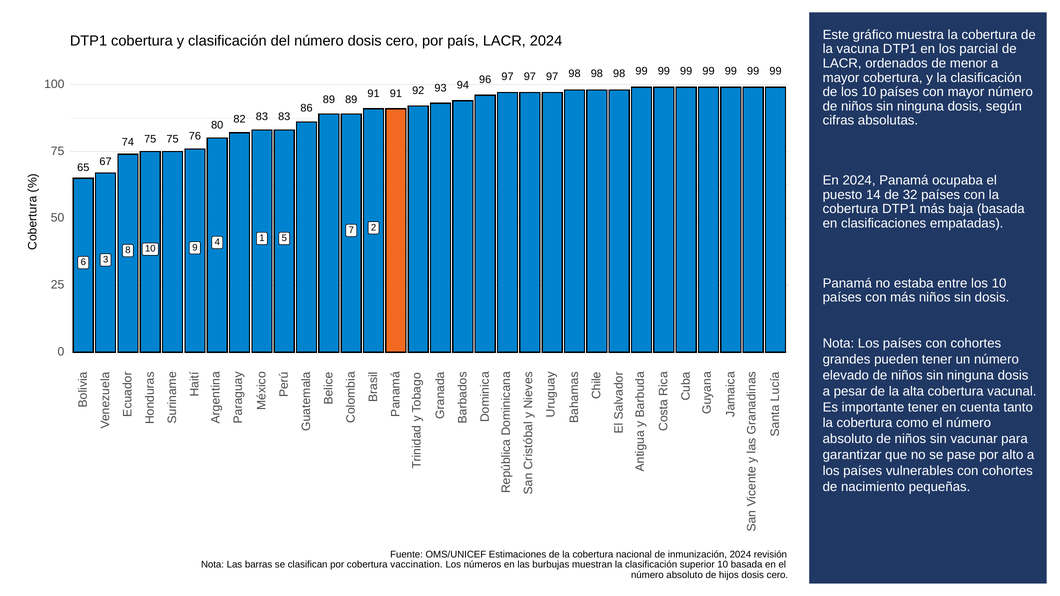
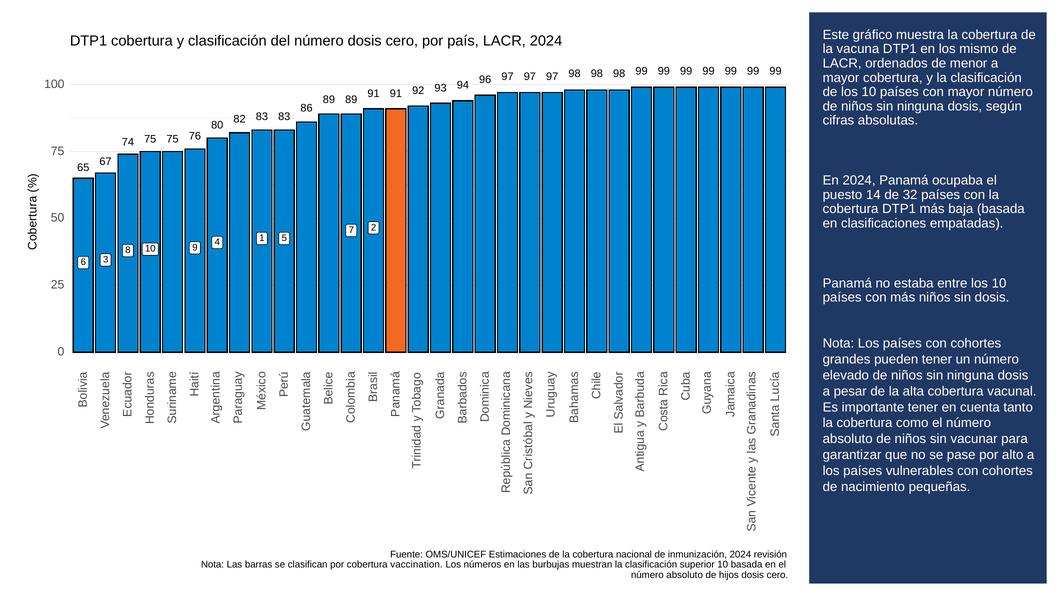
parcial: parcial -> mismo (979, 49)
